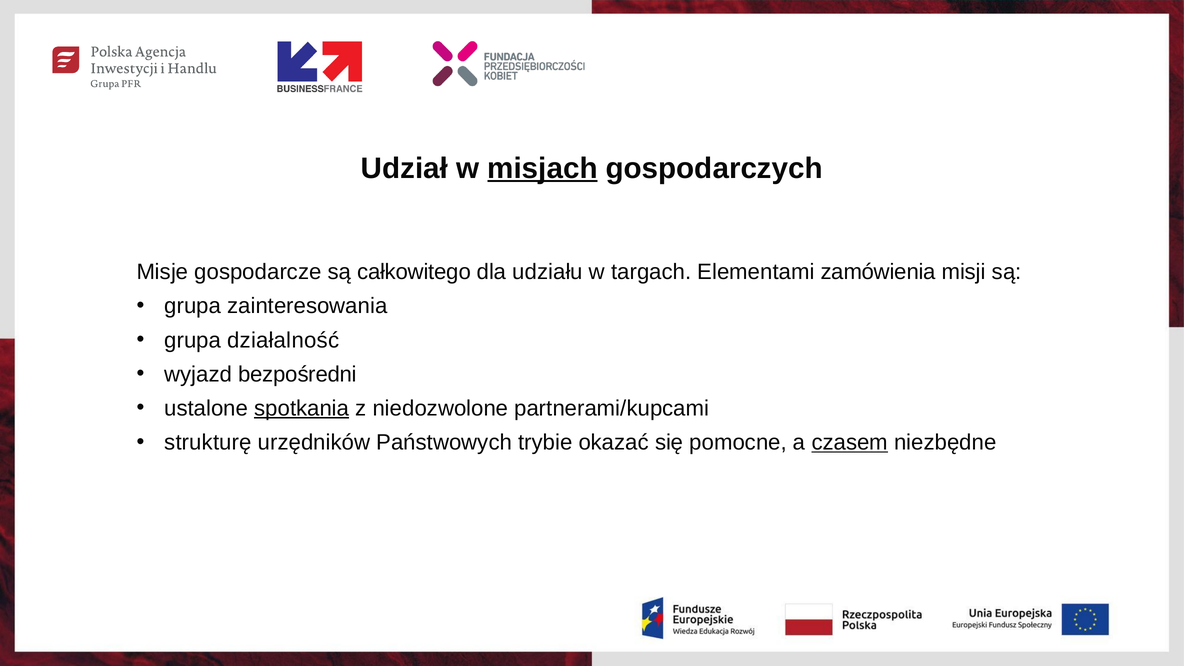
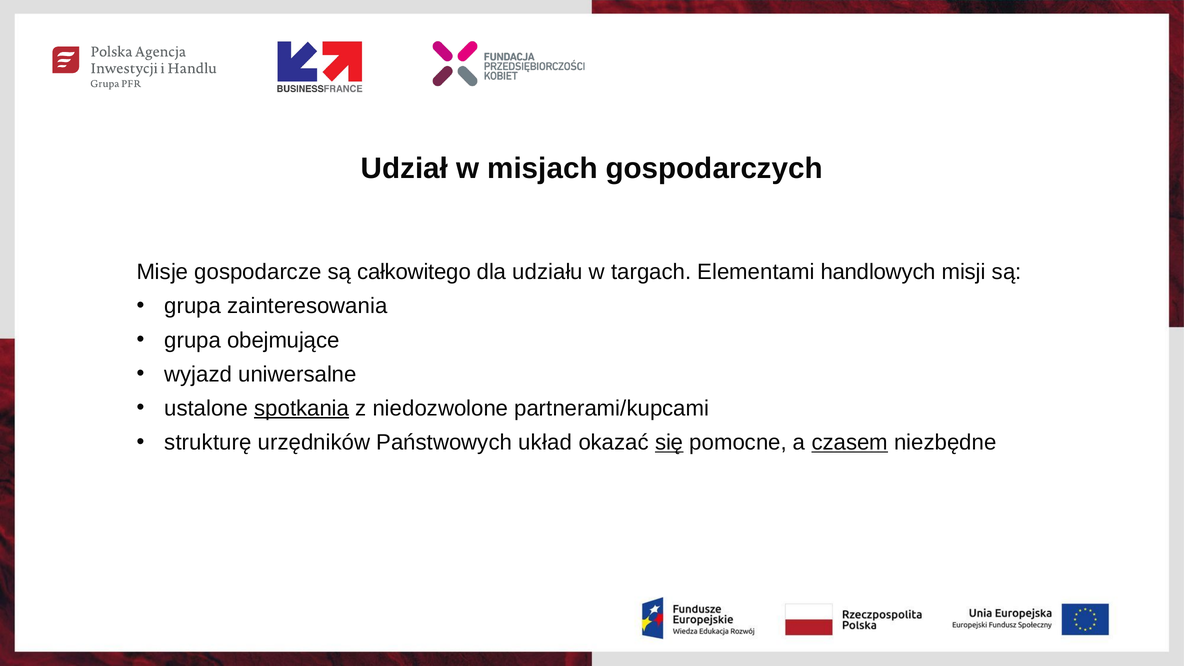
misjach underline: present -> none (542, 168)
zamówienia: zamówienia -> handlowych (878, 272)
działalność: działalność -> obejmujące (283, 340)
bezpośredni: bezpośredni -> uniwersalne (297, 374)
trybie: trybie -> układ (545, 442)
się underline: none -> present (669, 442)
